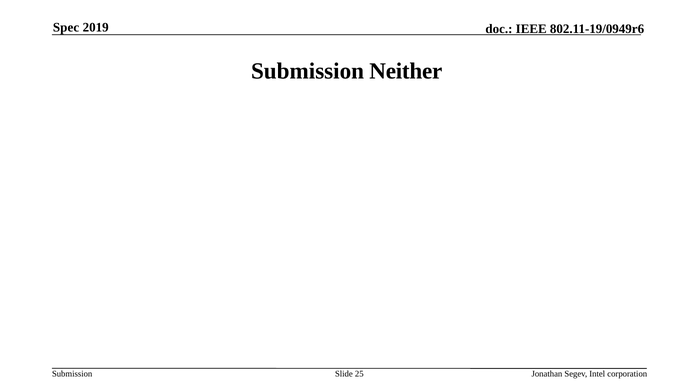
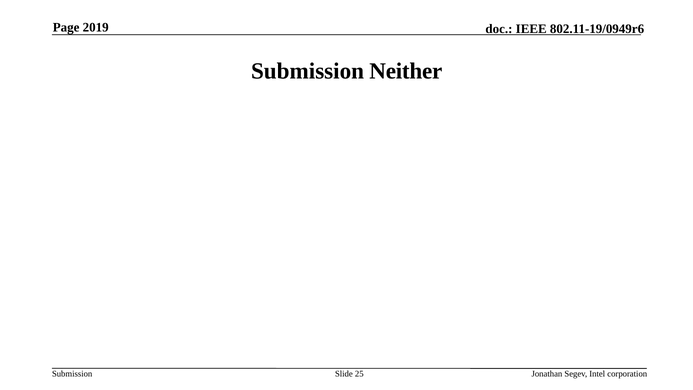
Spec: Spec -> Page (66, 28)
